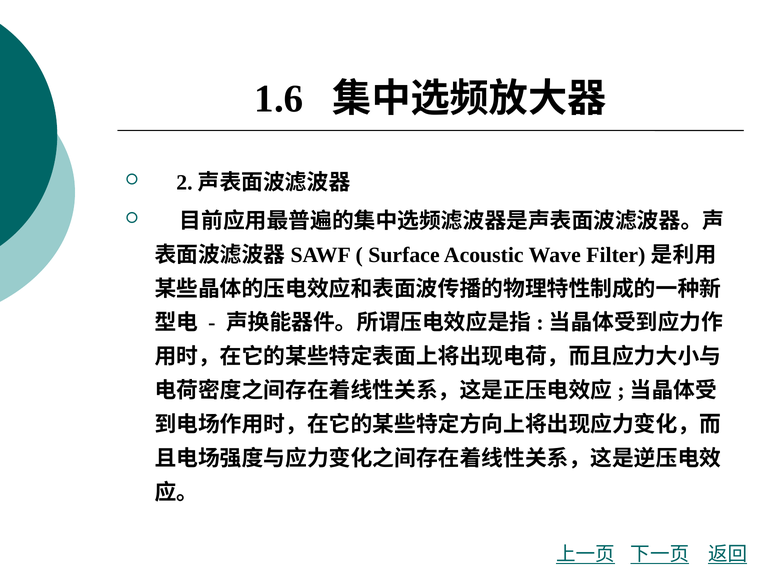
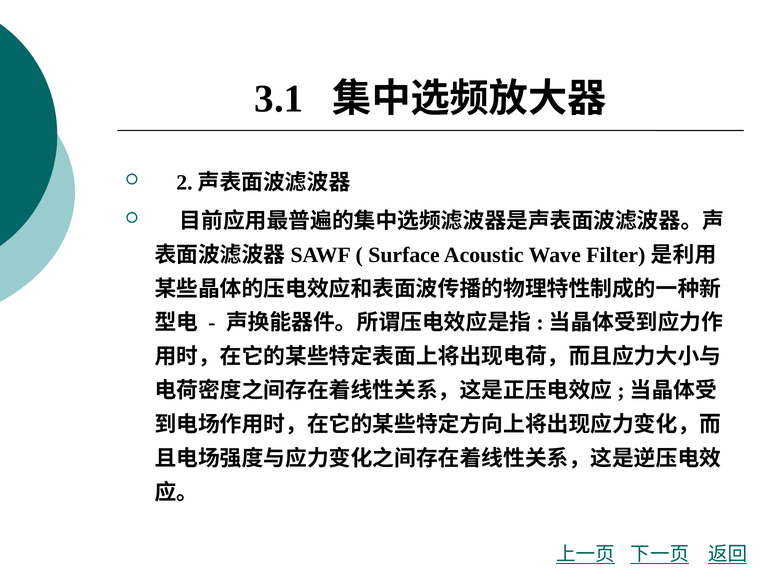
1.6: 1.6 -> 3.1 (279, 99)
